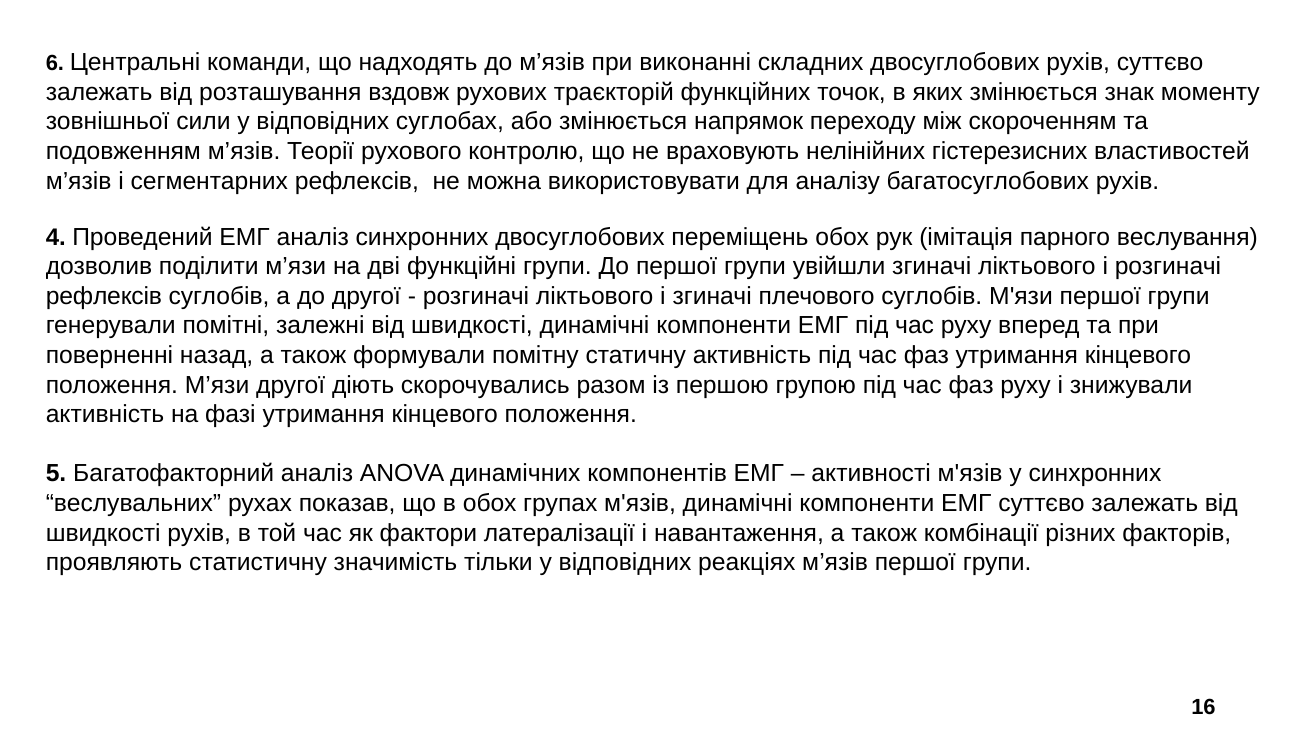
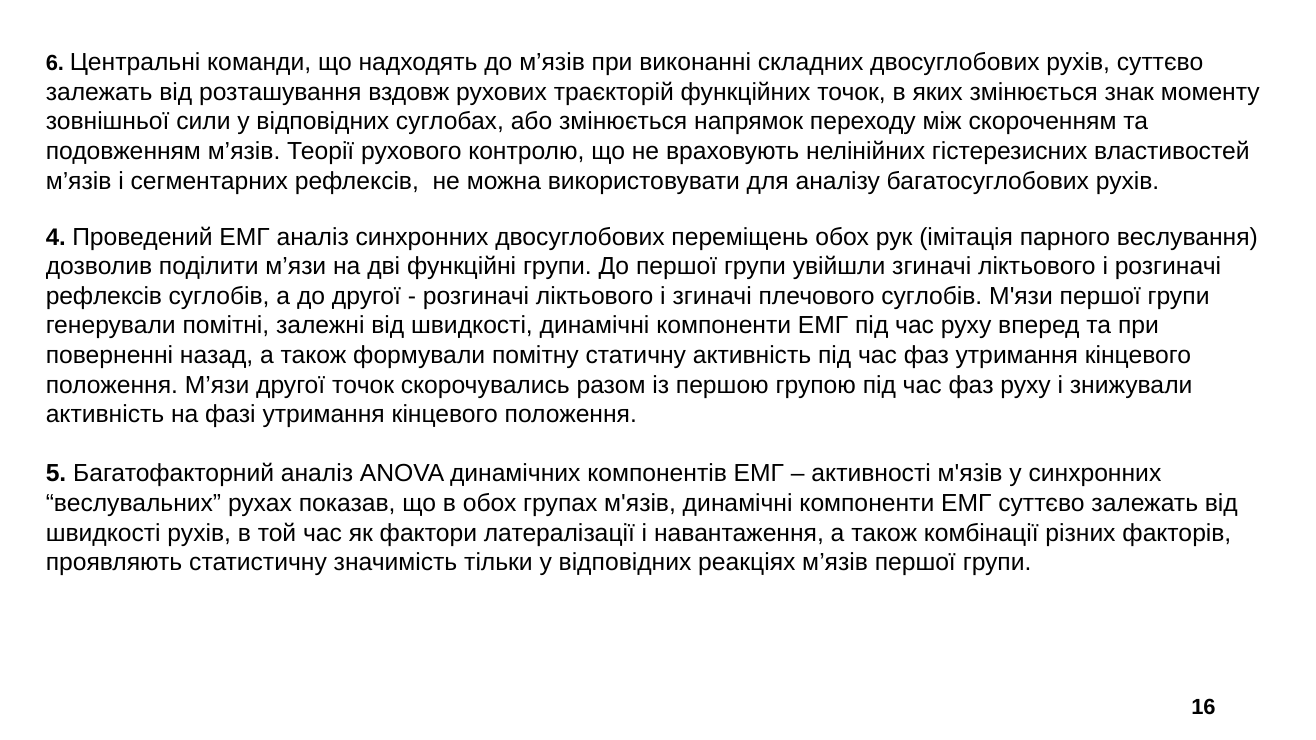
другої діють: діють -> точок (363, 385)
